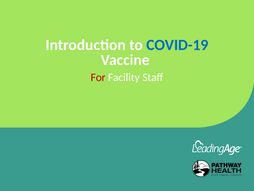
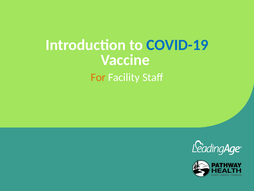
For colour: red -> orange (98, 77)
